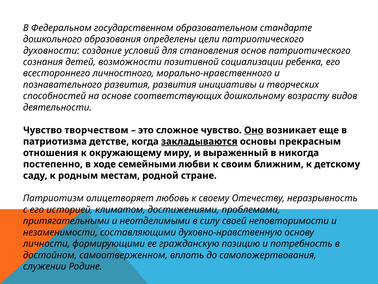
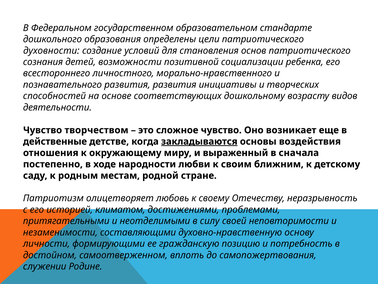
Оно underline: present -> none (254, 130)
патриотизма: патриотизма -> действенные (55, 141)
прекрасным: прекрасным -> воздействия (310, 141)
никогда: никогда -> сначала (299, 153)
семейными: семейными -> народности (147, 164)
